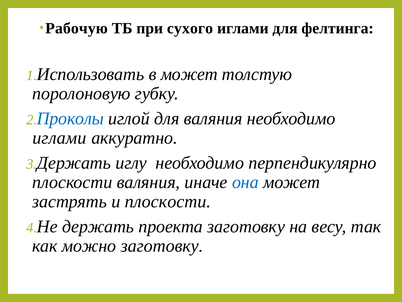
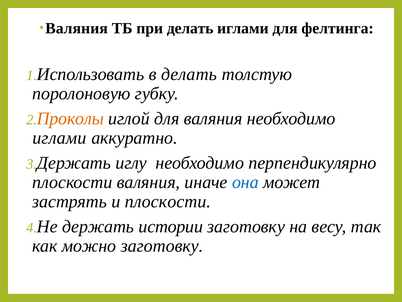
Рабочую: Рабочую -> Валяния (77, 28)
при сухого: сухого -> делать (190, 28)
в может: может -> делать (189, 74)
Проколы colour: blue -> orange (70, 118)
проекта: проекта -> истории (171, 226)
